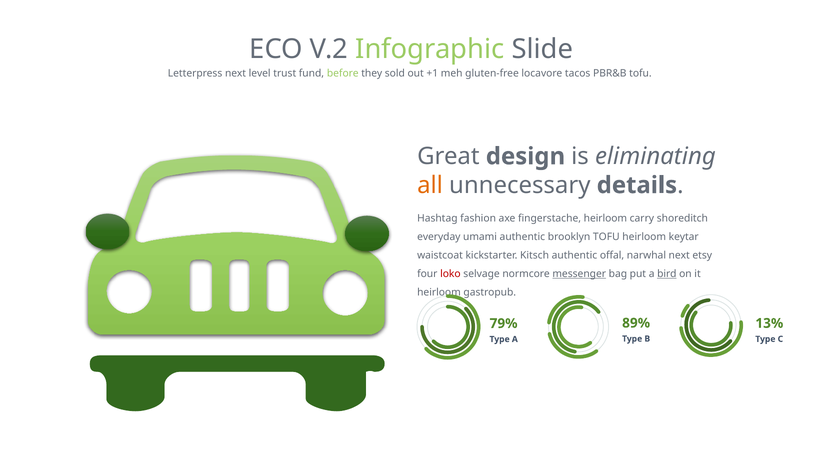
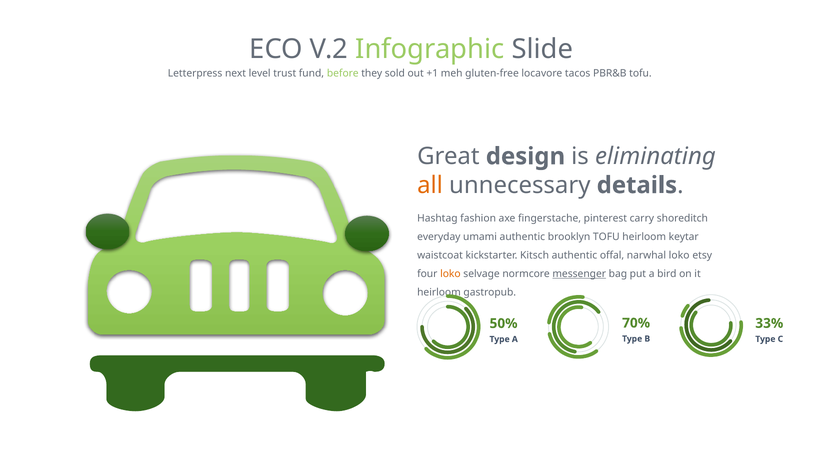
fingerstache heirloom: heirloom -> pinterest (605, 218)
narwhal next: next -> loko (679, 255)
loko colour: red -> orange (450, 273)
bird underline: present -> none (667, 273)
89%: 89% -> 70% (636, 323)
13%: 13% -> 33% (769, 323)
79%: 79% -> 50% (504, 323)
